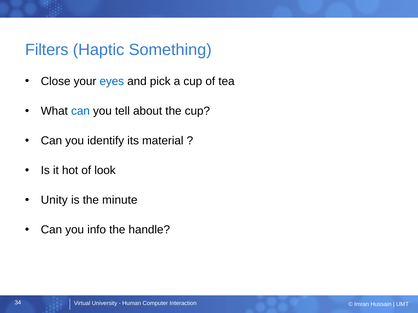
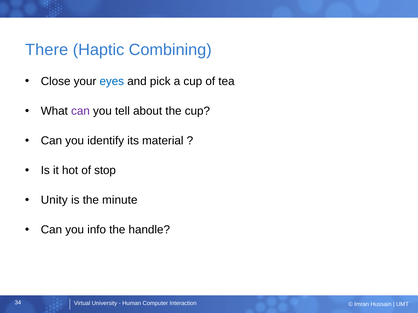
Filters: Filters -> There (47, 50)
Something: Something -> Combining (170, 50)
can colour: blue -> purple (80, 111)
look: look -> stop (105, 171)
